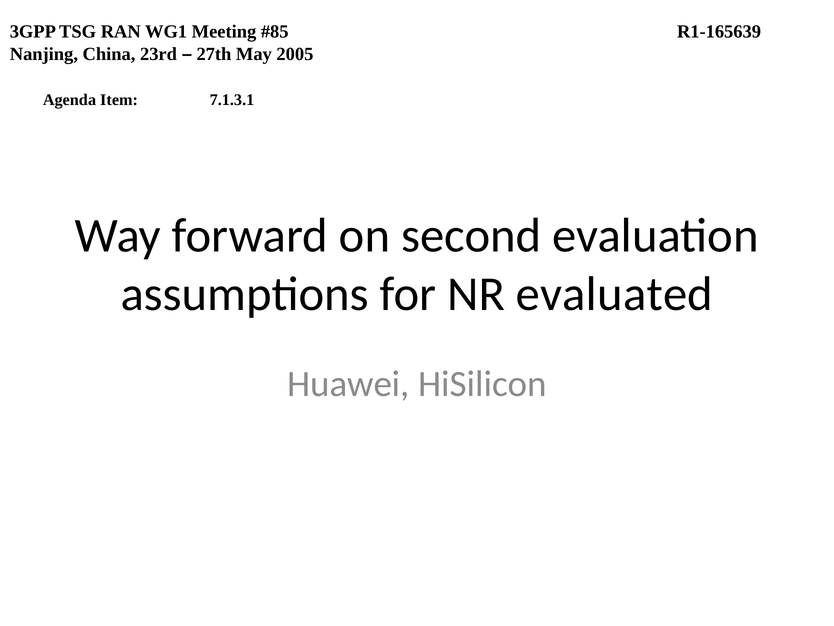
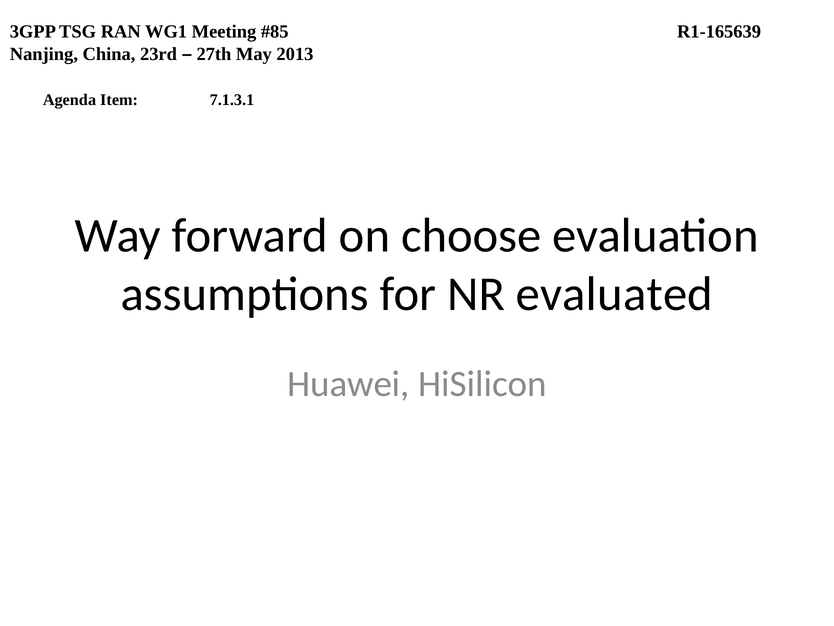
2005: 2005 -> 2013 (295, 54)
second: second -> choose (471, 236)
